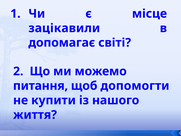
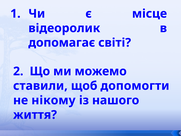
зацікавили: зацікавили -> відеоролик (64, 28)
питання: питання -> ставили (40, 86)
купити: купити -> нікому (53, 100)
